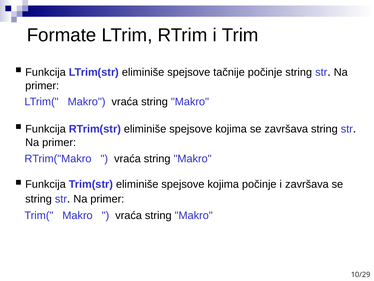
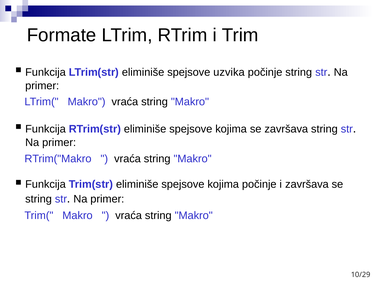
tačnije: tačnije -> uzvika (229, 72)
